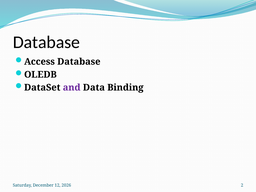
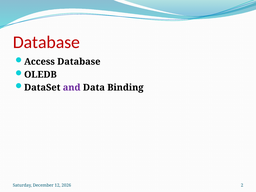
Database colour: black -> red (46, 42)
